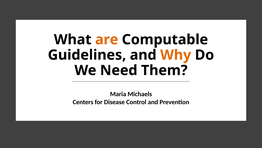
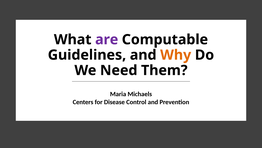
are colour: orange -> purple (107, 39)
